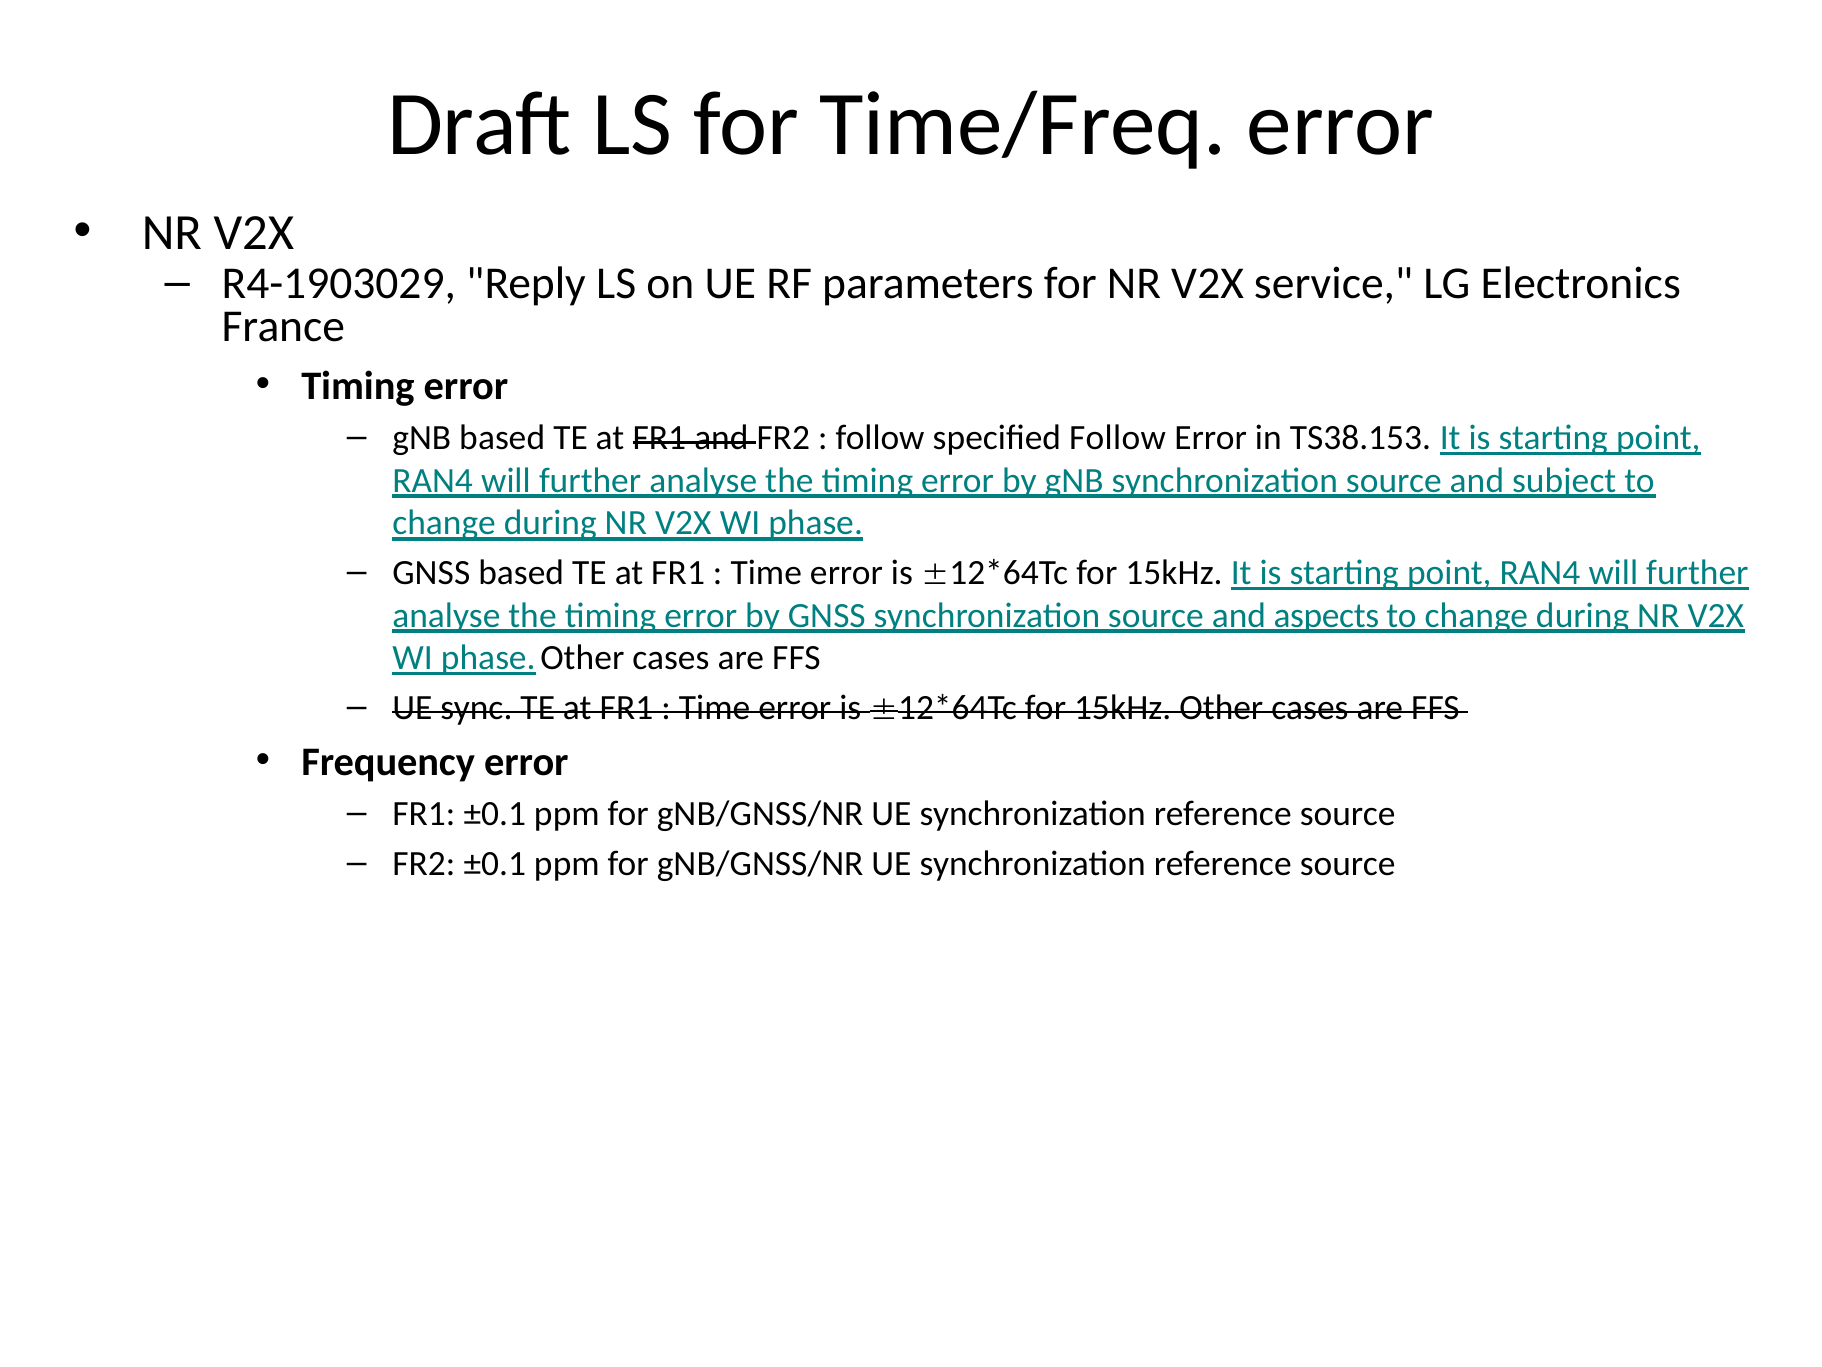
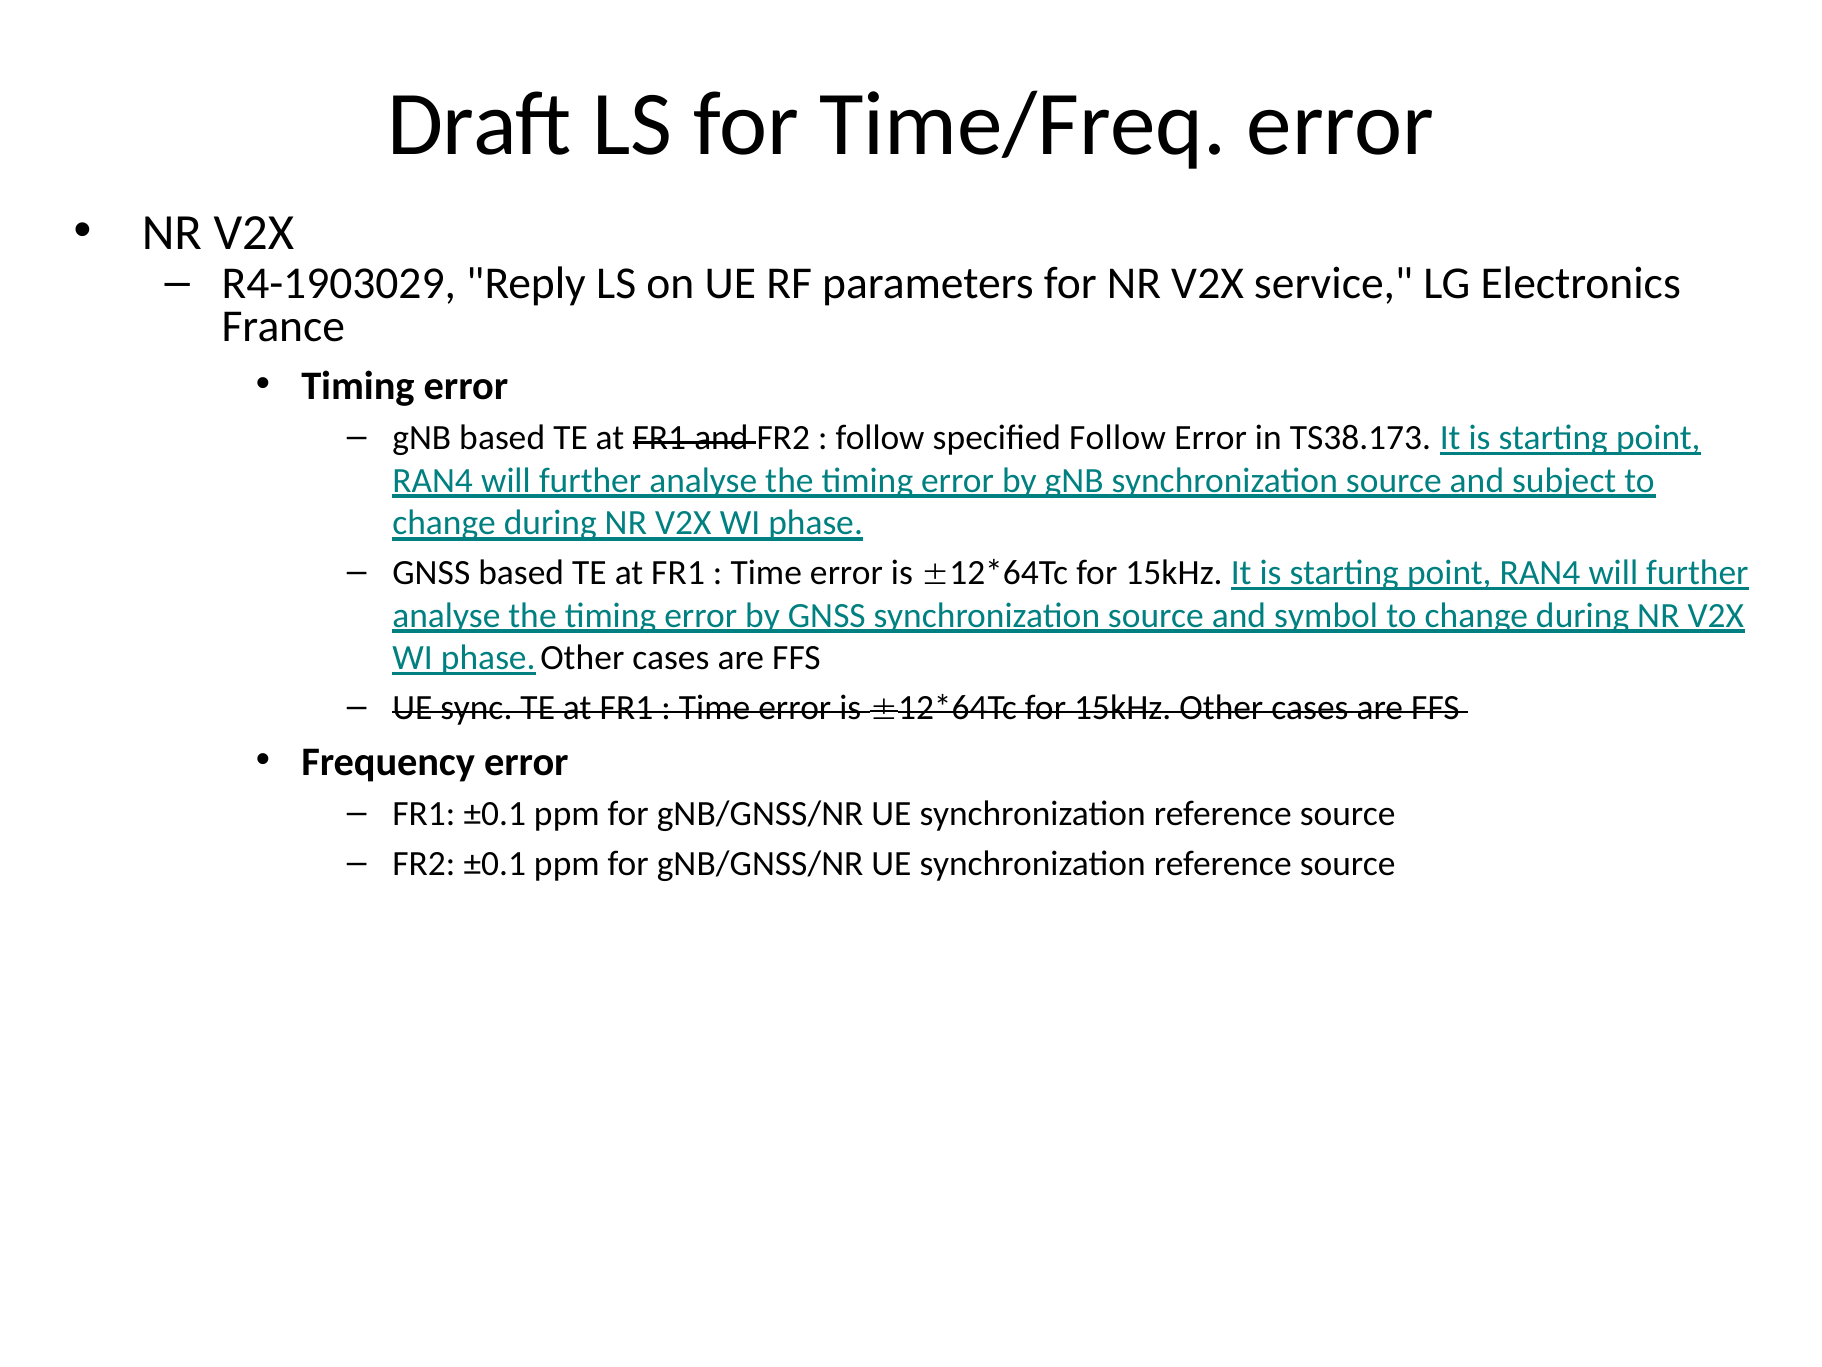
TS38.153: TS38.153 -> TS38.173 (1360, 438)
aspects: aspects -> symbol (1326, 615)
